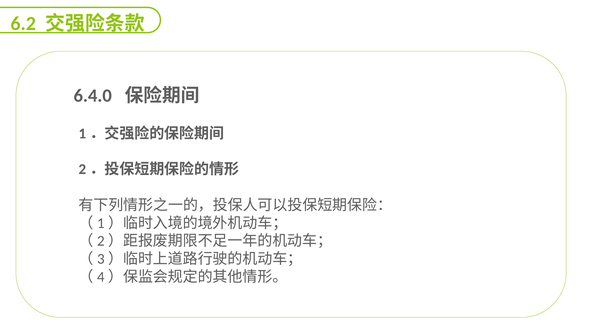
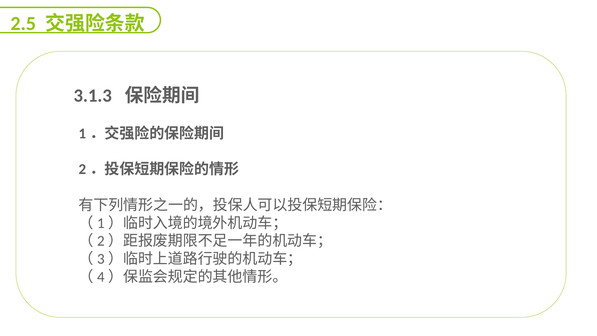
6.2: 6.2 -> 2.5 (23, 24)
6.4.0: 6.4.0 -> 3.1.3 (93, 96)
